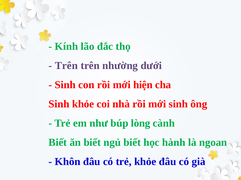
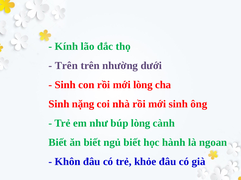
mới hiện: hiện -> lòng (143, 85)
Sinh khỏe: khỏe -> nặng (83, 104)
